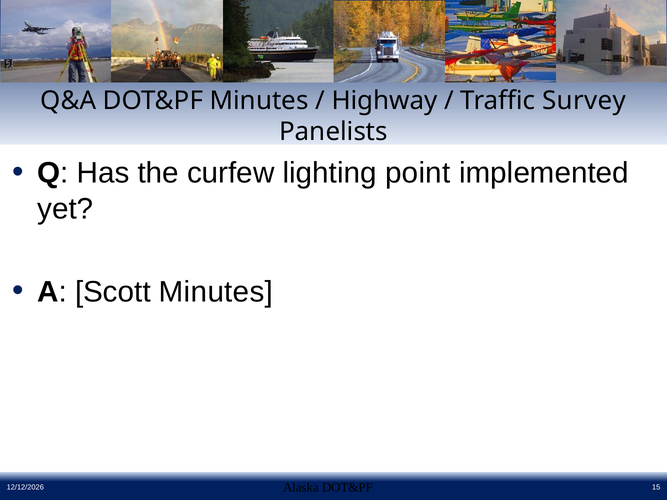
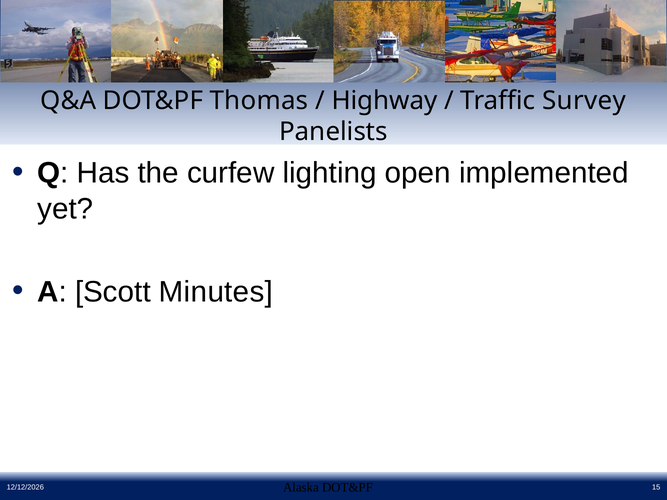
DOT&PF Minutes: Minutes -> Thomas (259, 101)
point: point -> open (418, 173)
